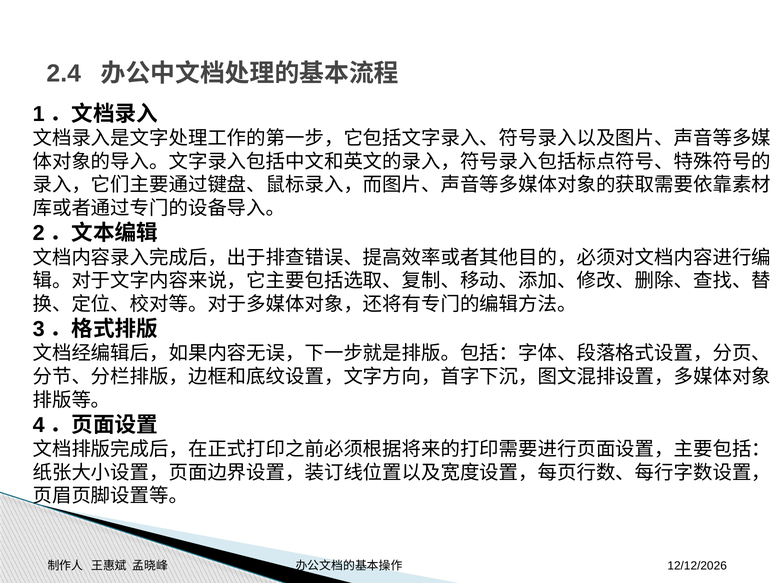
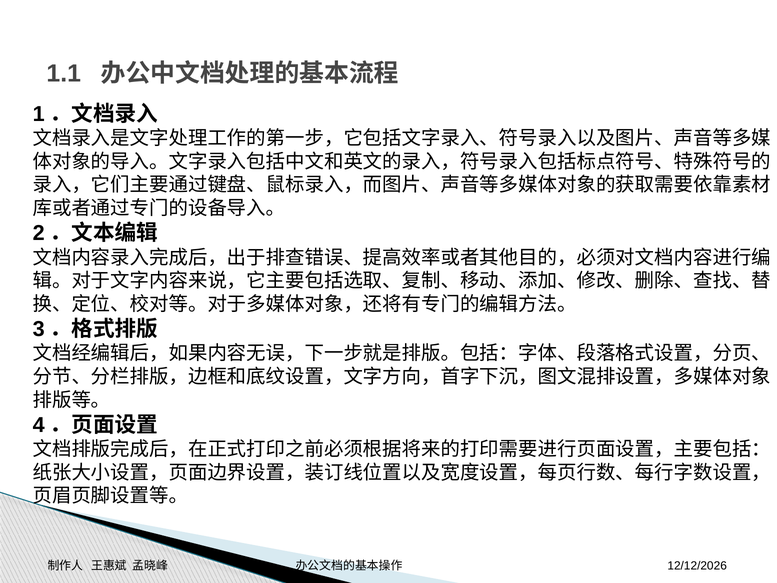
2.4: 2.4 -> 1.1 (64, 74)
